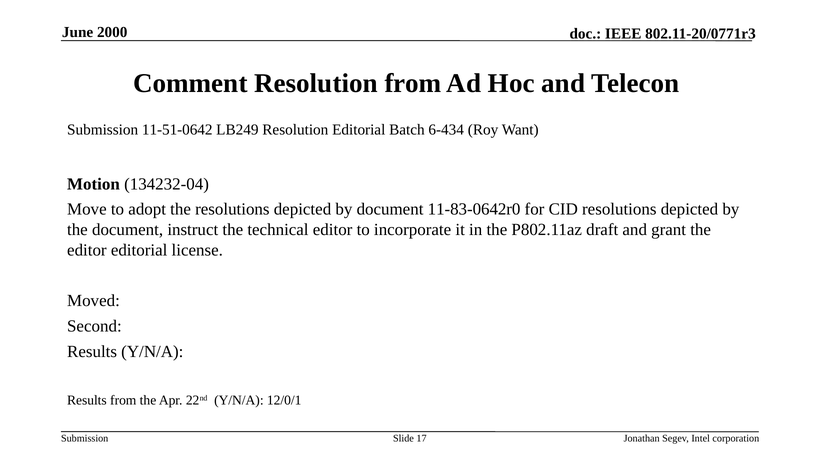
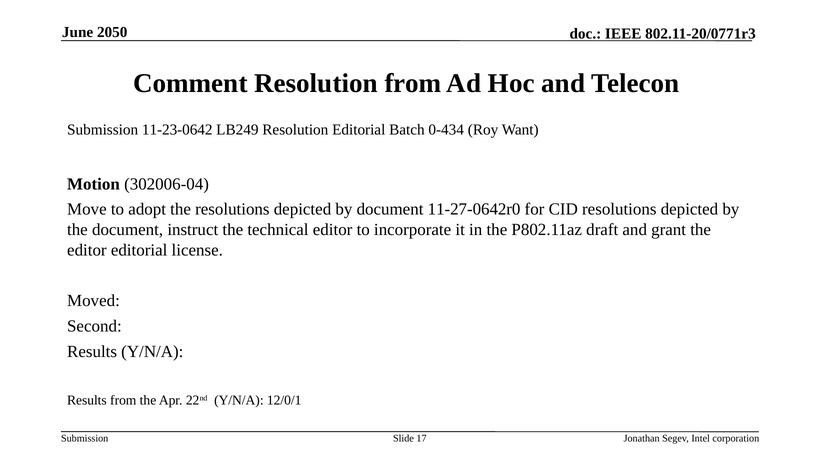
2000: 2000 -> 2050 (112, 32)
11-51-0642: 11-51-0642 -> 11-23-0642 (177, 130)
6-434: 6-434 -> 0-434 (446, 130)
134232-04: 134232-04 -> 302006-04 (167, 184)
11-83-0642r0: 11-83-0642r0 -> 11-27-0642r0 (474, 209)
